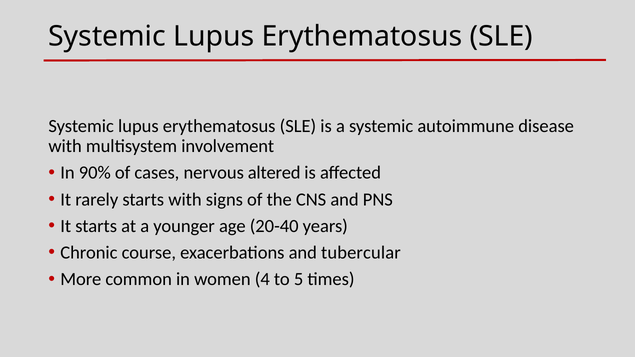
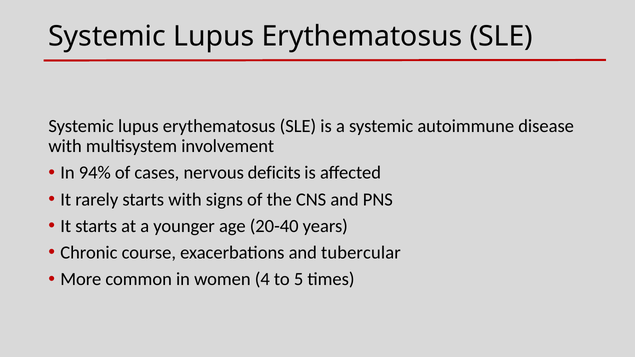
90%: 90% -> 94% (95, 173)
altered: altered -> deficits (274, 173)
